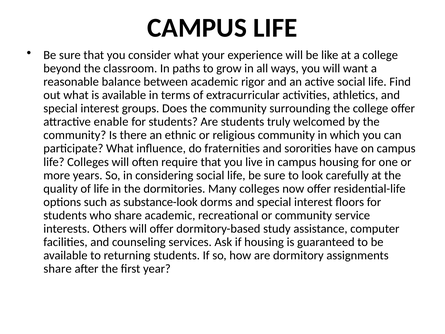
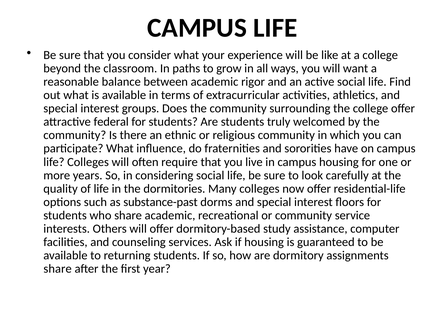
enable: enable -> federal (111, 122)
substance-look: substance-look -> substance-past (161, 202)
